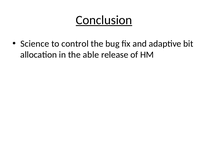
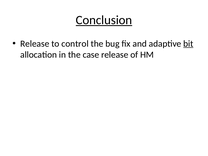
Science: Science -> Release (35, 44)
bit underline: none -> present (188, 44)
able: able -> case (91, 55)
